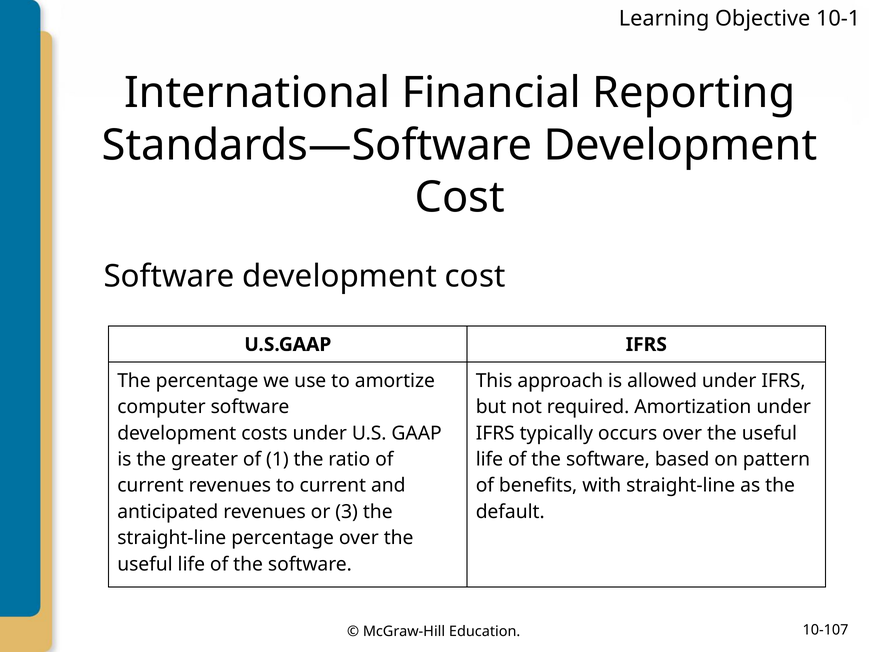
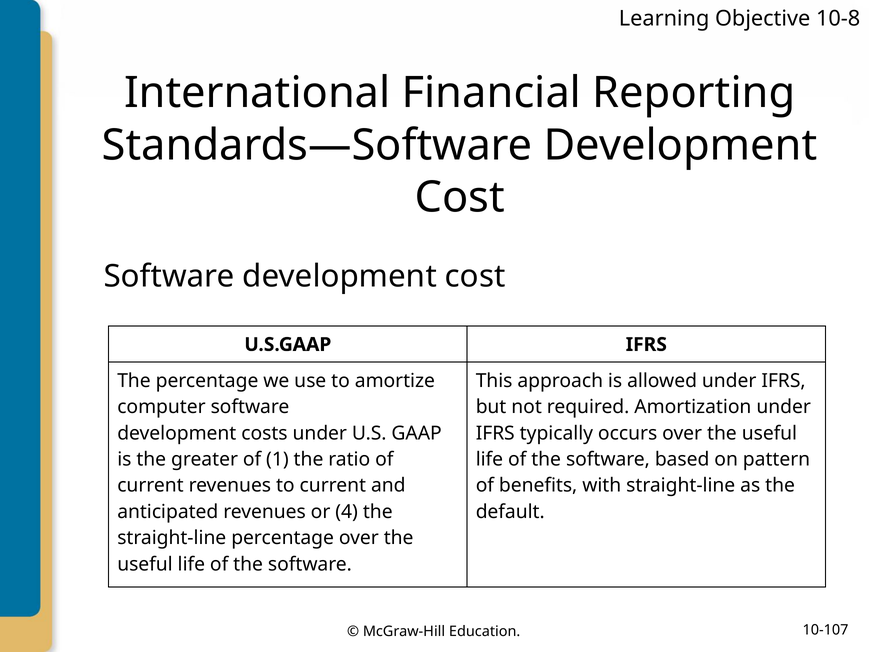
10-1: 10-1 -> 10-8 (838, 19)
3: 3 -> 4 (347, 512)
